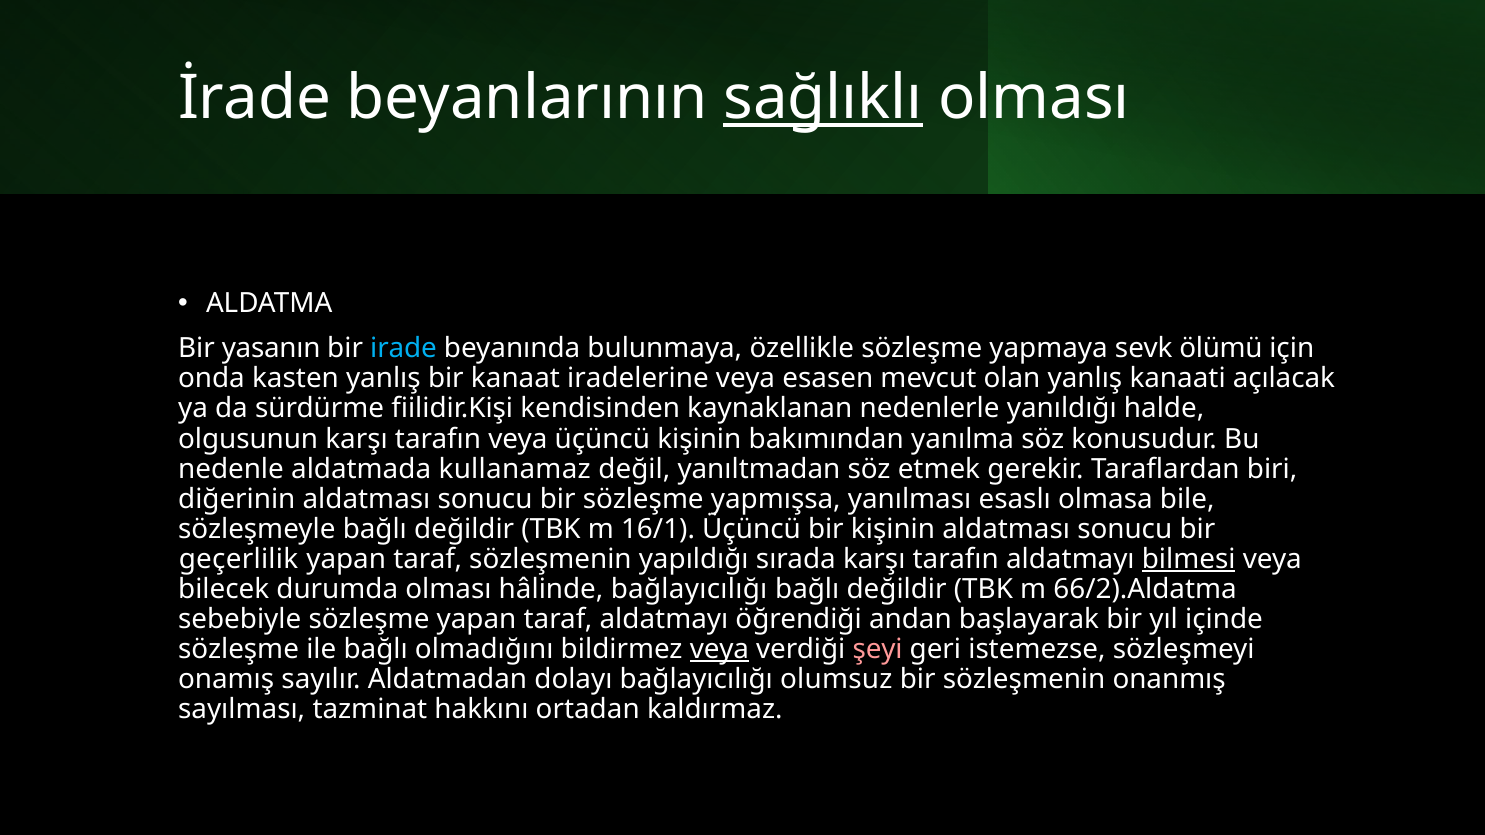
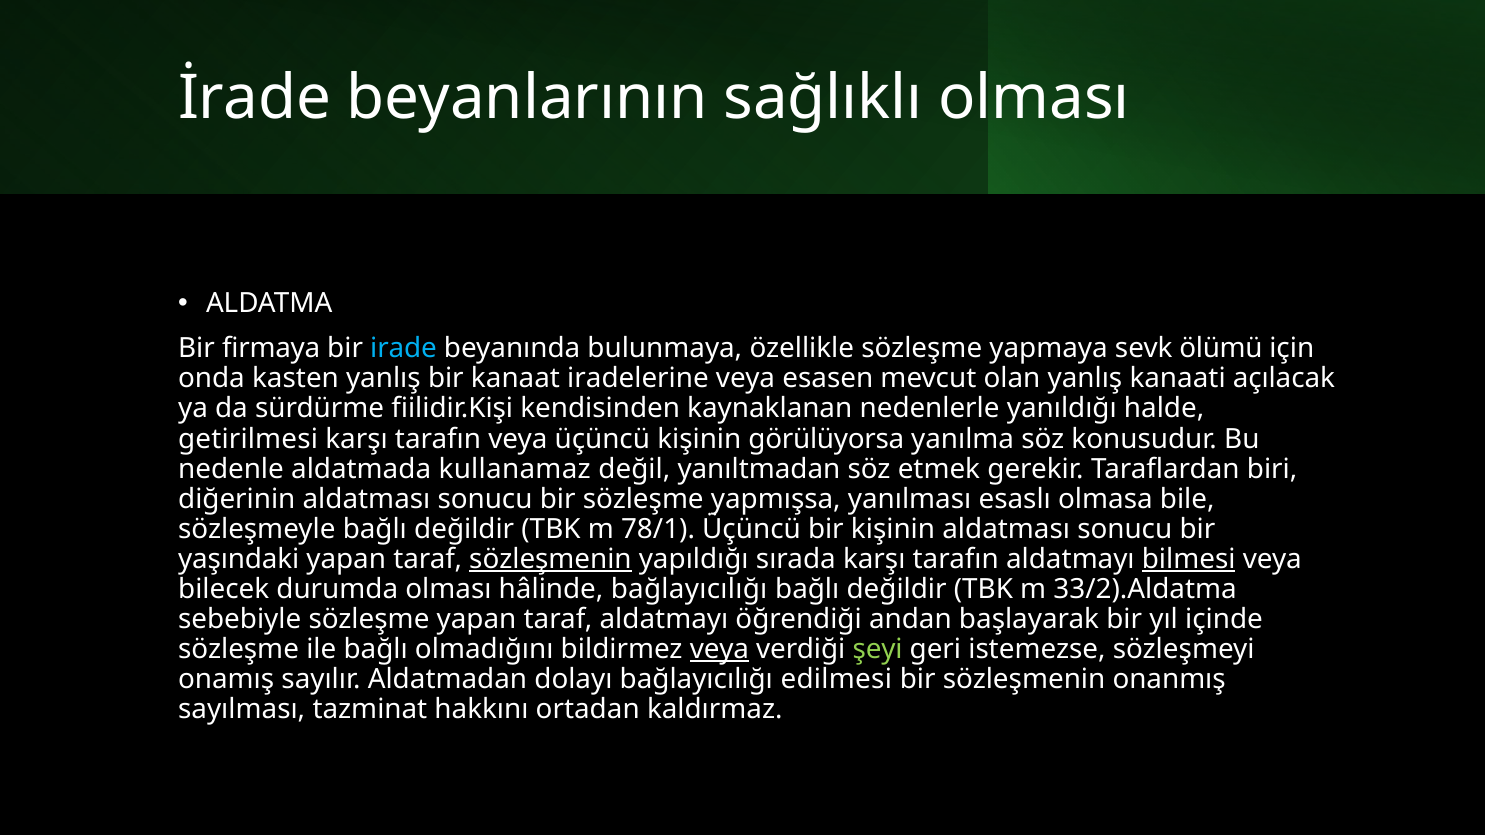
sağlıklı underline: present -> none (823, 98)
yasanın: yasanın -> firmaya (271, 349)
olgusunun: olgusunun -> getirilmesi (248, 439)
bakımından: bakımından -> görülüyorsa (826, 439)
16/1: 16/1 -> 78/1 (658, 529)
geçerlilik: geçerlilik -> yaşındaki (239, 559)
sözleşmenin underline: none -> present (550, 559)
66/2).Aldatma: 66/2).Aldatma -> 33/2).Aldatma (1145, 589)
şeyi colour: pink -> light green (878, 650)
olumsuz: olumsuz -> edilmesi (836, 680)
